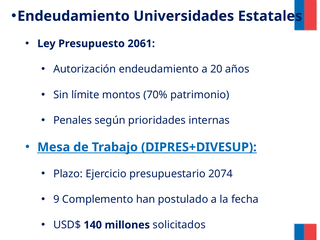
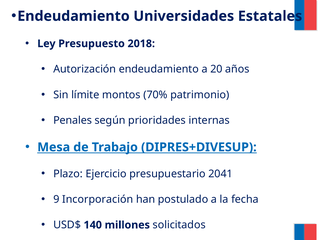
2061: 2061 -> 2018 (141, 44)
2074: 2074 -> 2041 (221, 174)
Complemento: Complemento -> Incorporación (98, 199)
